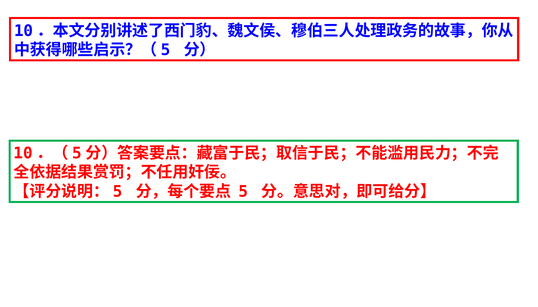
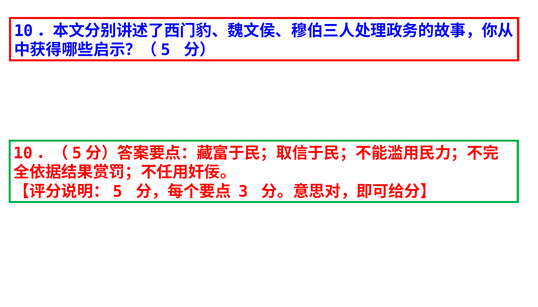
5: 5 -> 3 (243, 191)
